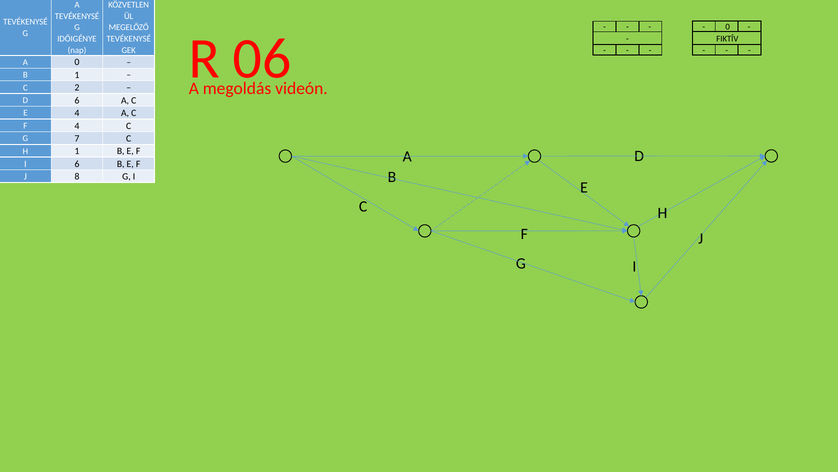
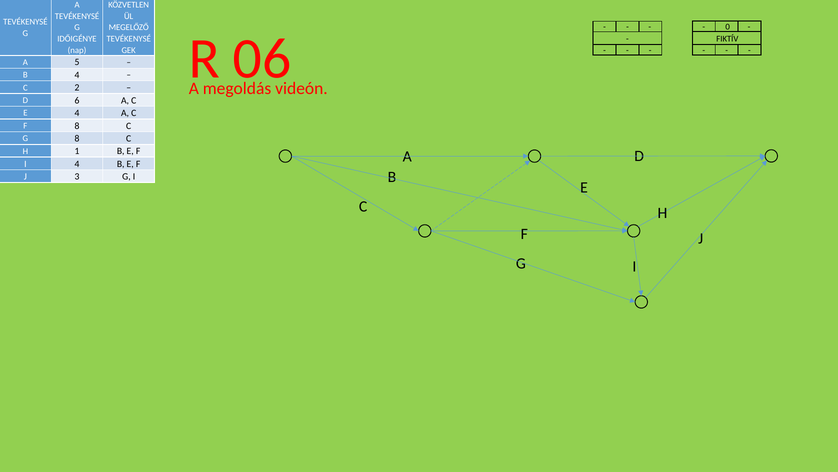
A 0: 0 -> 5 (77, 62)
B 1: 1 -> 4 (77, 75)
F 4: 4 -> 8 (77, 126)
G 7: 7 -> 8 (77, 138)
I 6: 6 -> 4 (77, 164)
8: 8 -> 3 (77, 176)
